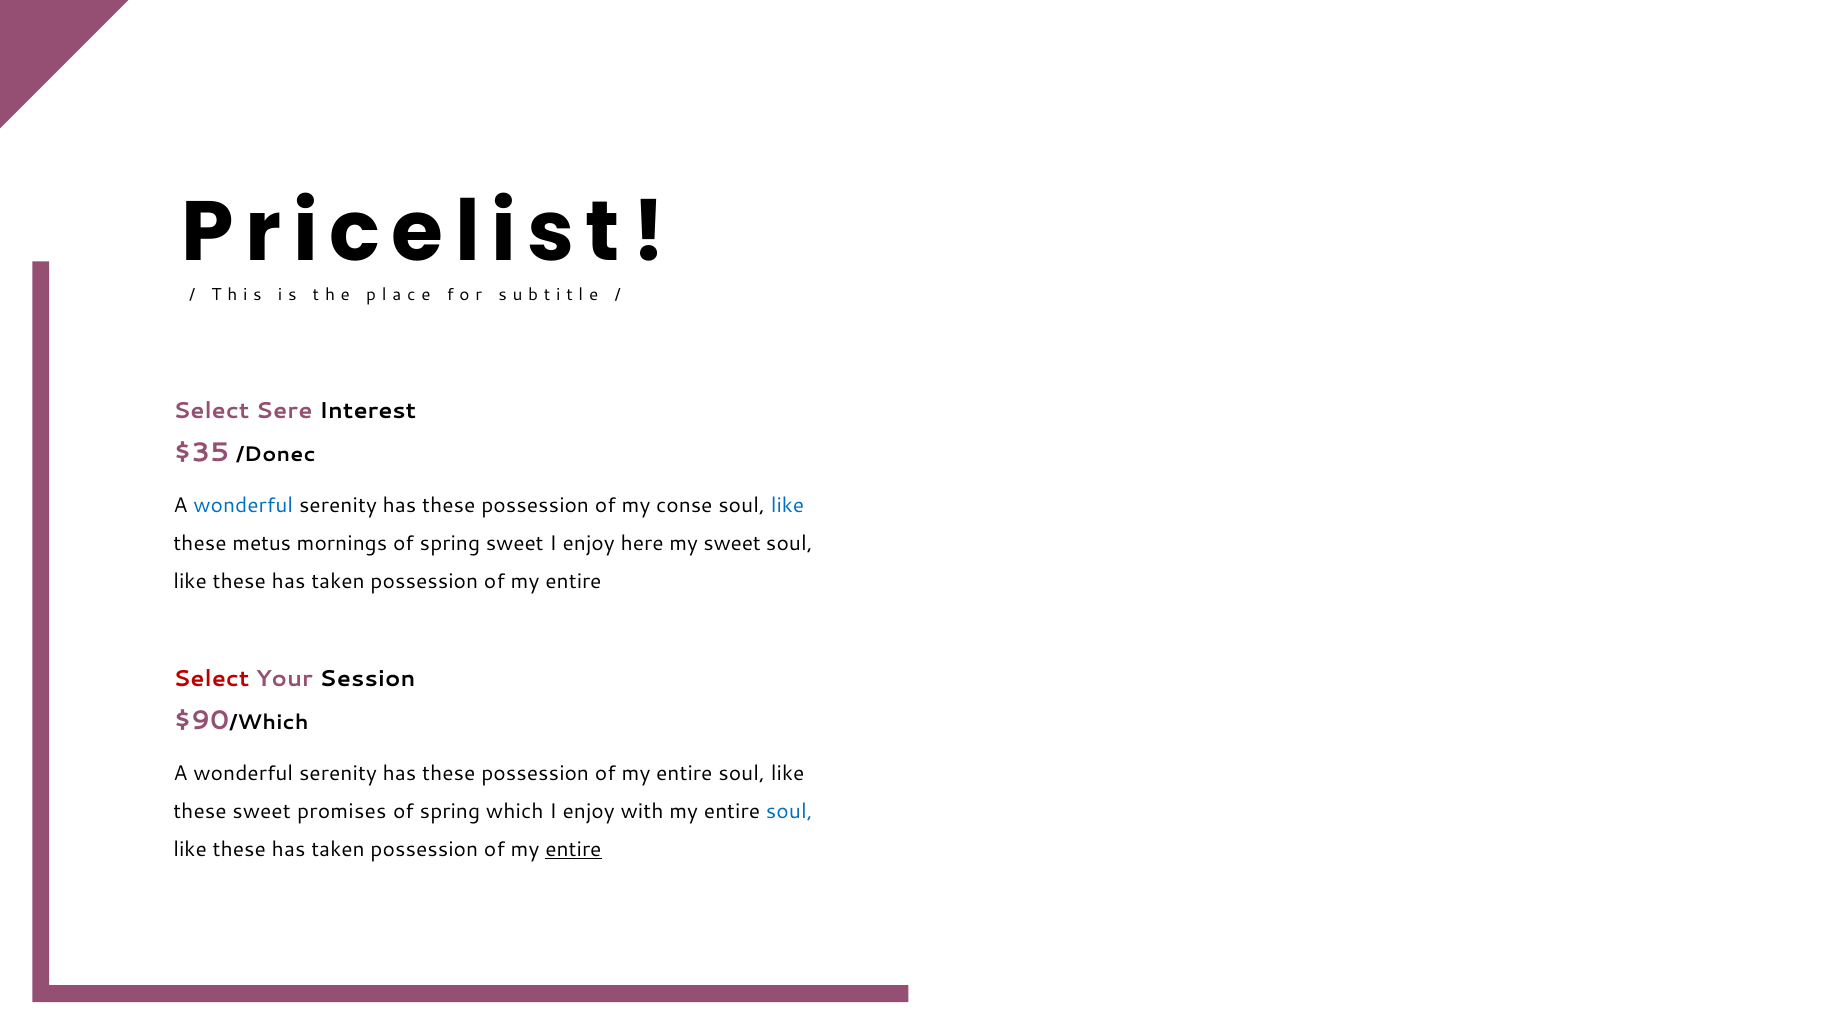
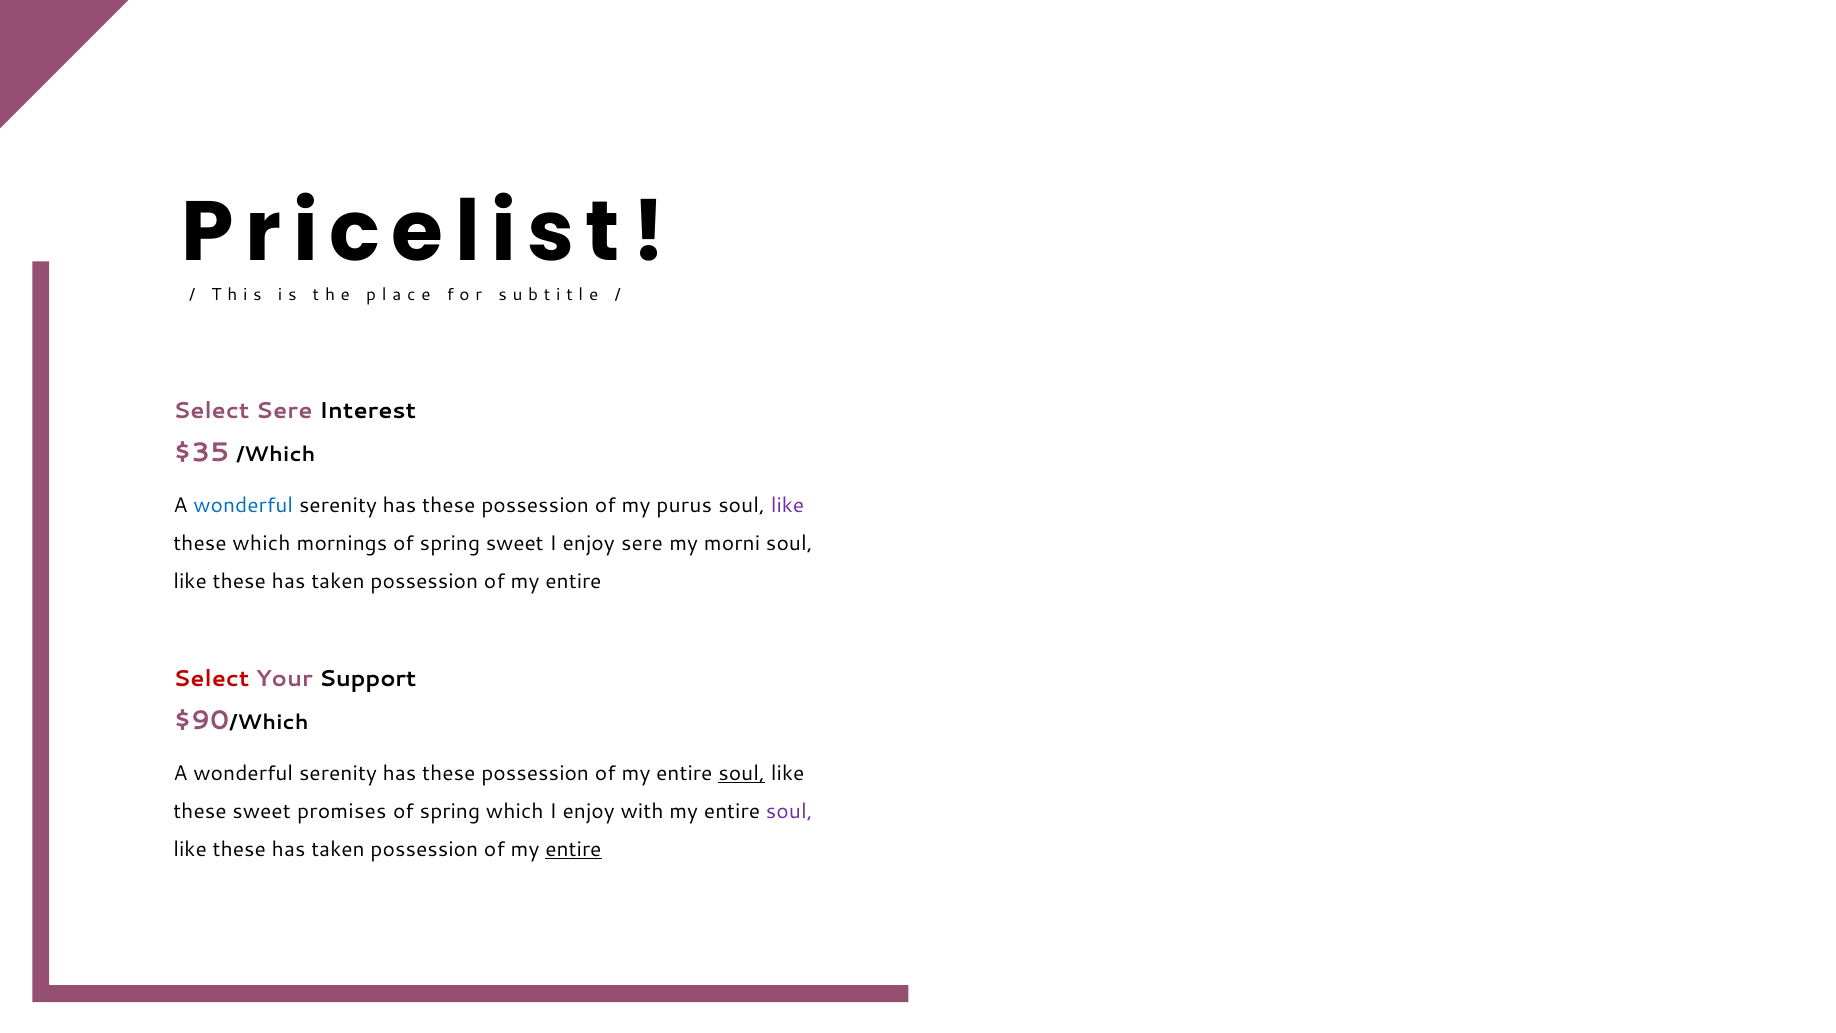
$35 /Donec: /Donec -> /Which (276, 454)
conse: conse -> purus (684, 505)
like colour: blue -> purple (788, 505)
these metus: metus -> which (262, 543)
enjoy here: here -> sere (642, 543)
my sweet: sweet -> morni (732, 543)
Session: Session -> Support (368, 679)
soul underline: none -> present (742, 773)
soul colour: blue -> purple (789, 811)
